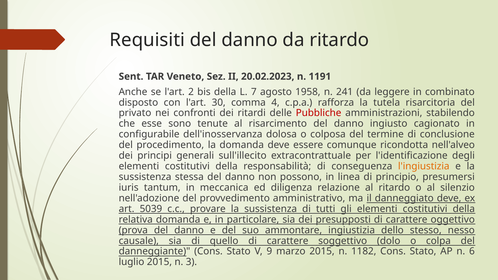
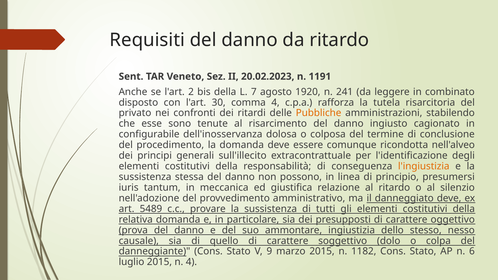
1958: 1958 -> 1920 (308, 92)
Pubbliche colour: red -> orange (319, 113)
diligenza: diligenza -> giustifica (292, 188)
5039: 5039 -> 5489 (151, 209)
n 3: 3 -> 4 (191, 262)
